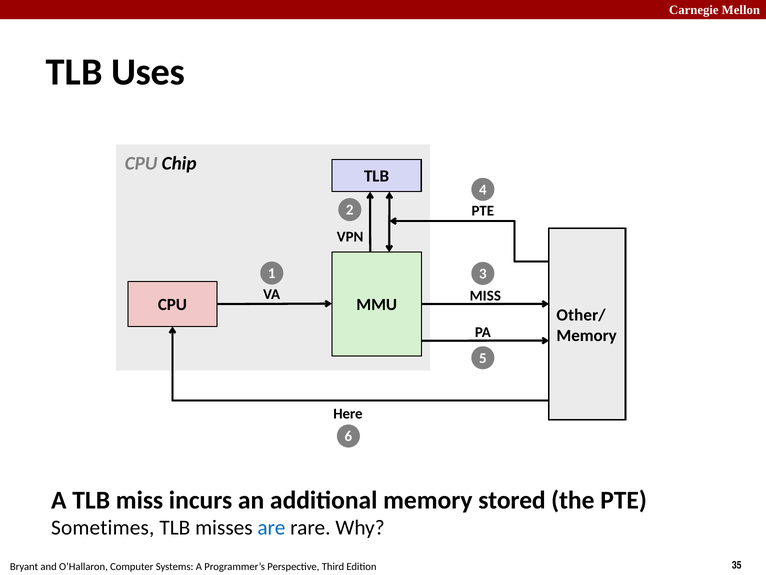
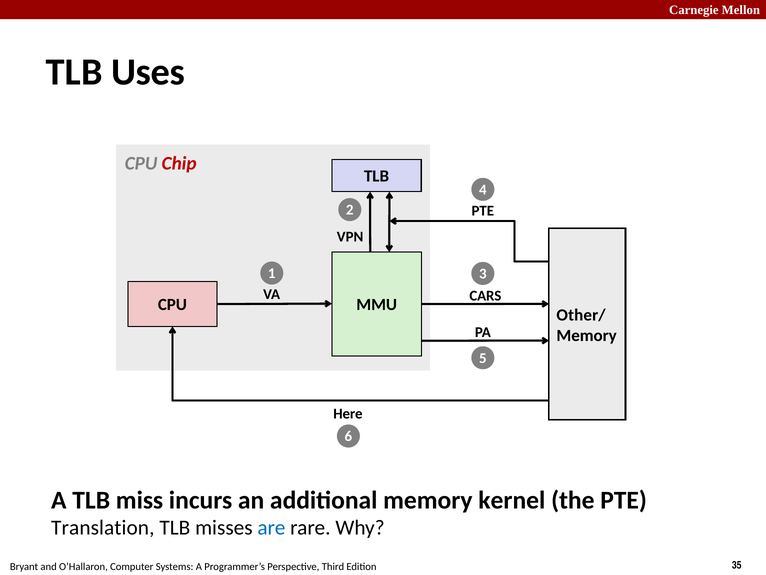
Chip colour: black -> red (179, 163)
MISS: MISS -> CARS (485, 296)
stored: stored -> kernel (512, 500)
Sometimes: Sometimes -> Translation (103, 527)
